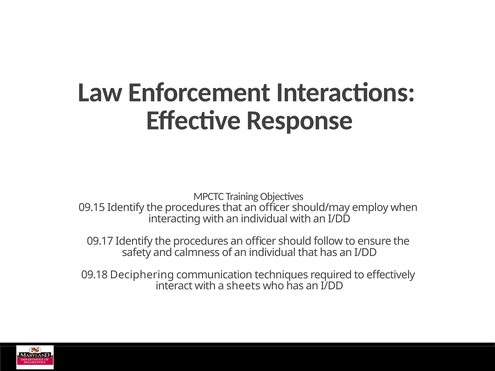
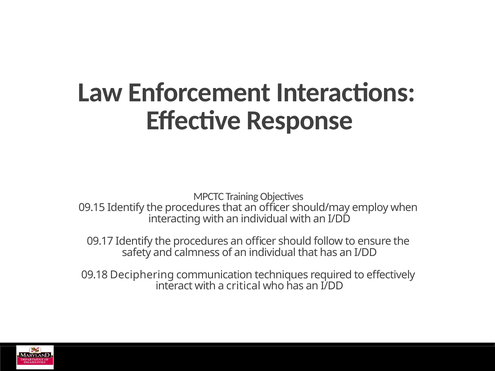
sheets: sheets -> critical (243, 286)
